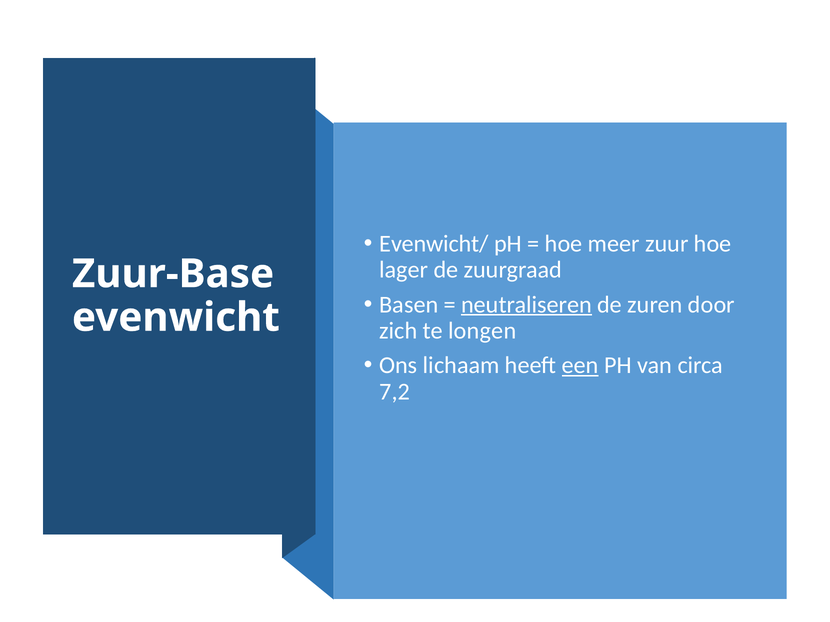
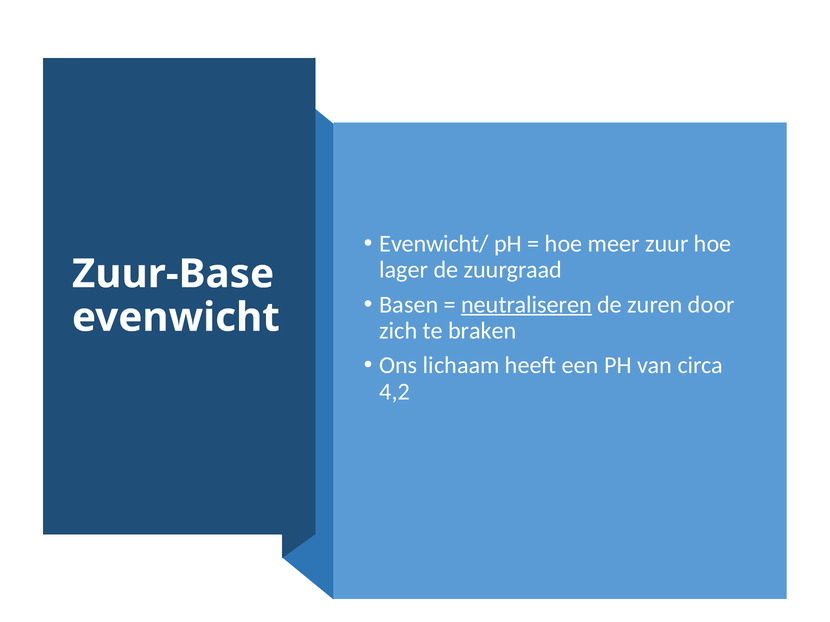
longen: longen -> braken (482, 331)
een underline: present -> none (580, 366)
7,2: 7,2 -> 4,2 (395, 392)
